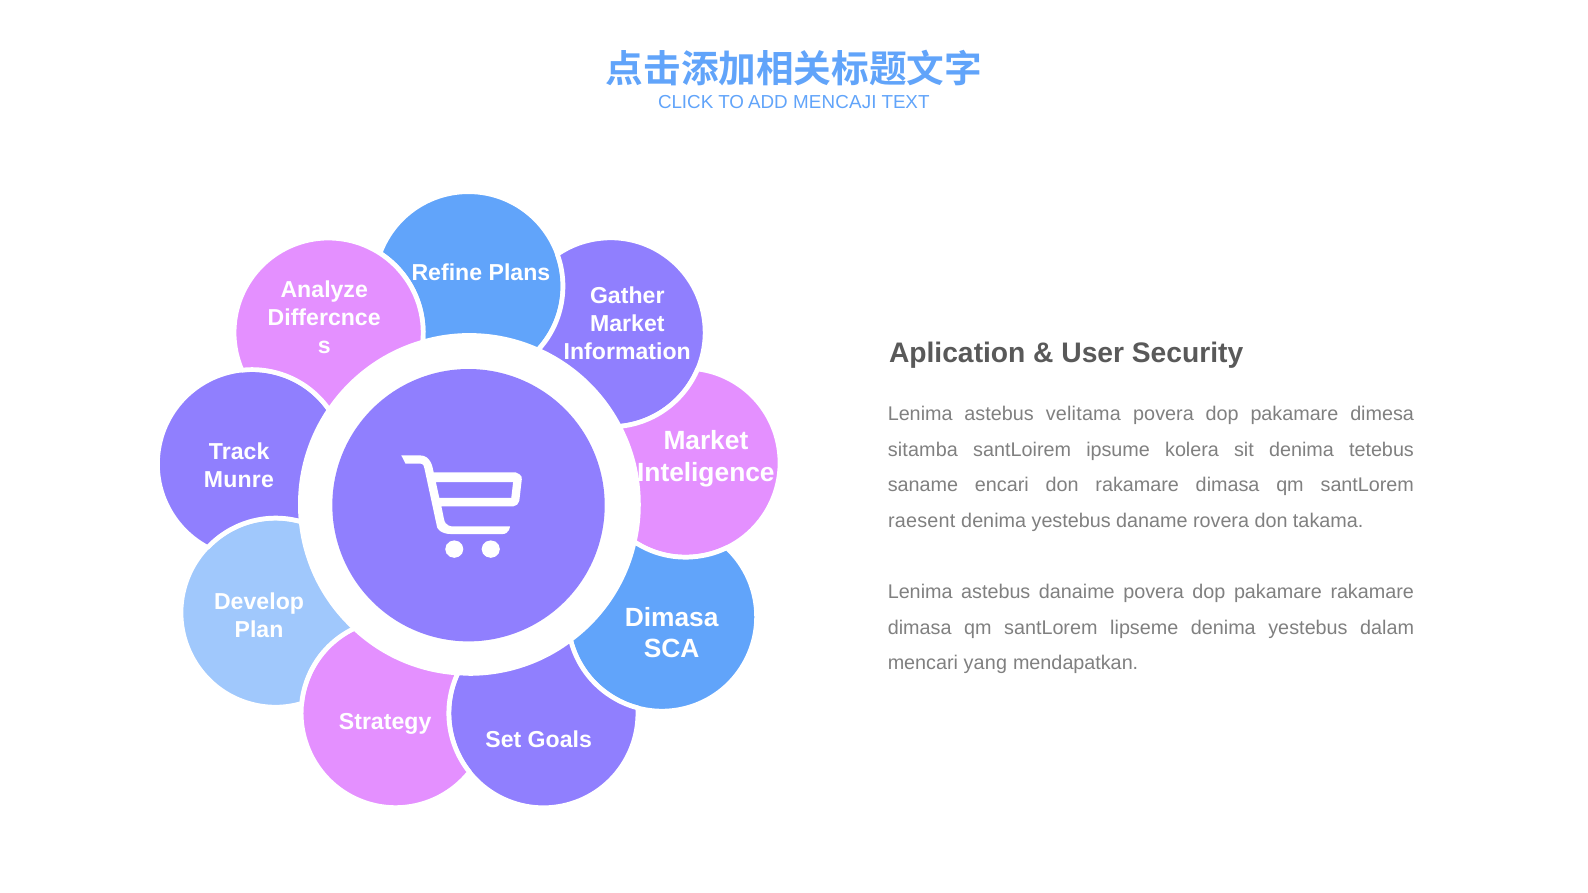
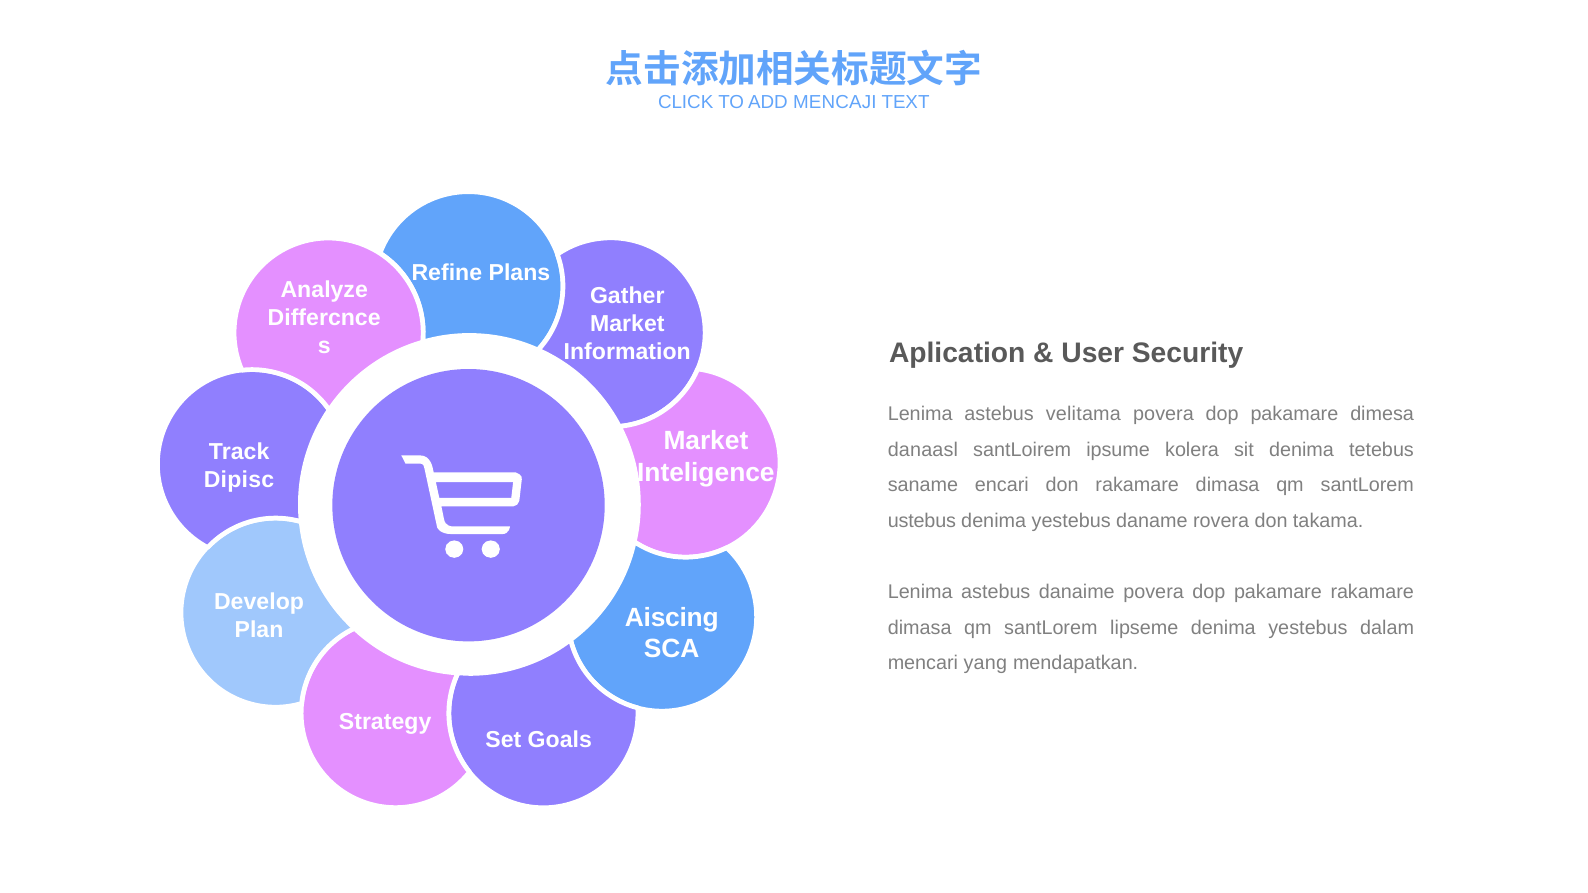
sitamba: sitamba -> danaasl (923, 450)
Munre: Munre -> Dipisc (239, 480)
raesent: raesent -> ustebus (922, 521)
Dimasa: Dimasa -> Aiscing (672, 617)
